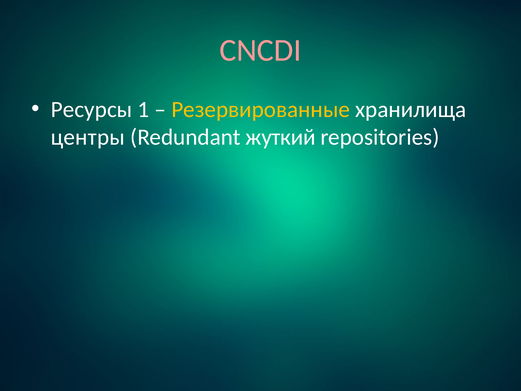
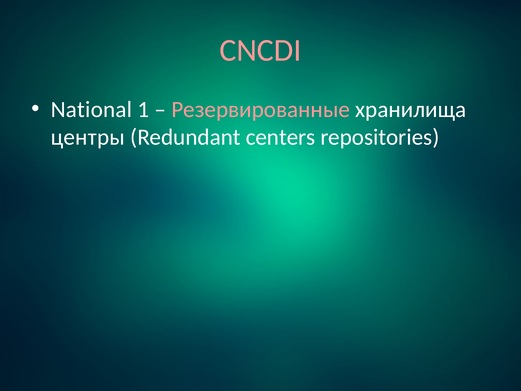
Ресурсы: Ресурсы -> National (92, 109)
Резервированные colour: yellow -> pink (261, 109)
жуткий: жуткий -> centers (281, 137)
